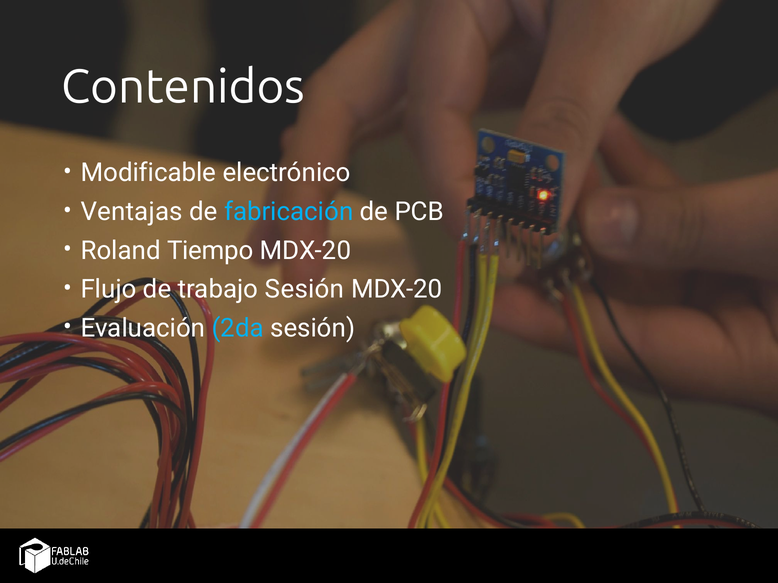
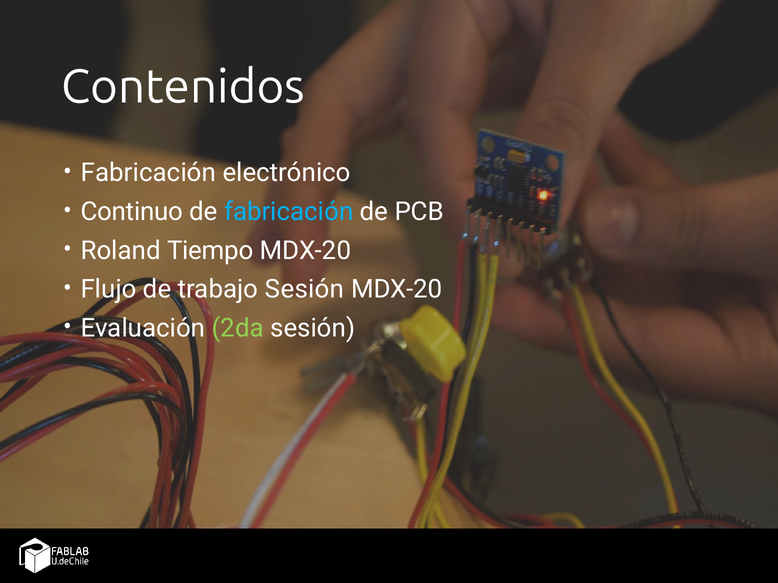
Modificable: Modificable -> Fabricación (148, 173)
Ventajas: Ventajas -> Continuo (132, 212)
2da colour: light blue -> light green (238, 328)
